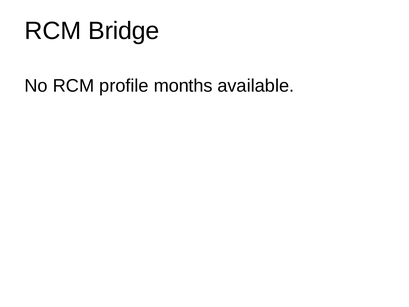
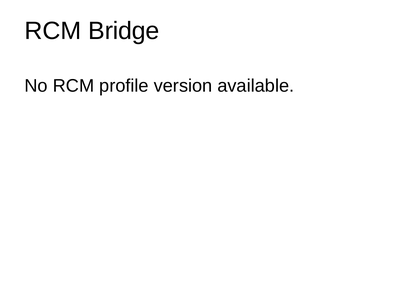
months: months -> version (183, 86)
